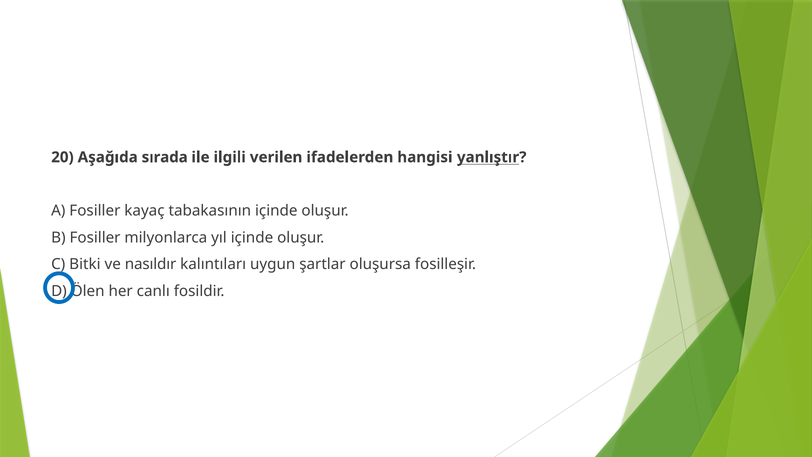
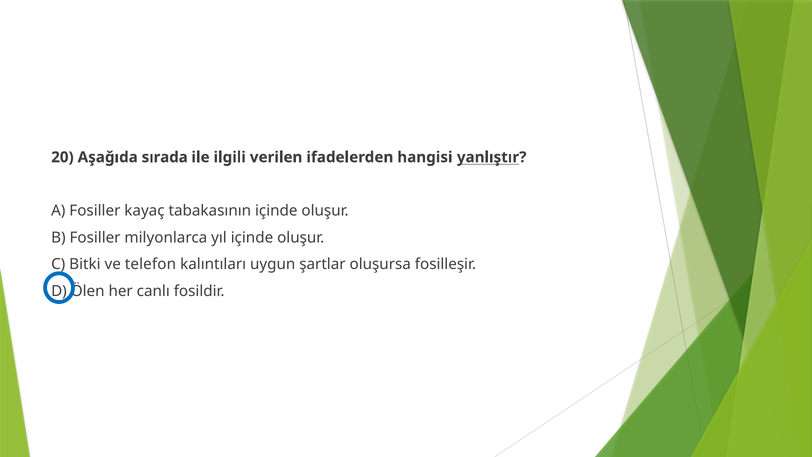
nasıldır: nasıldır -> telefon (150, 264)
